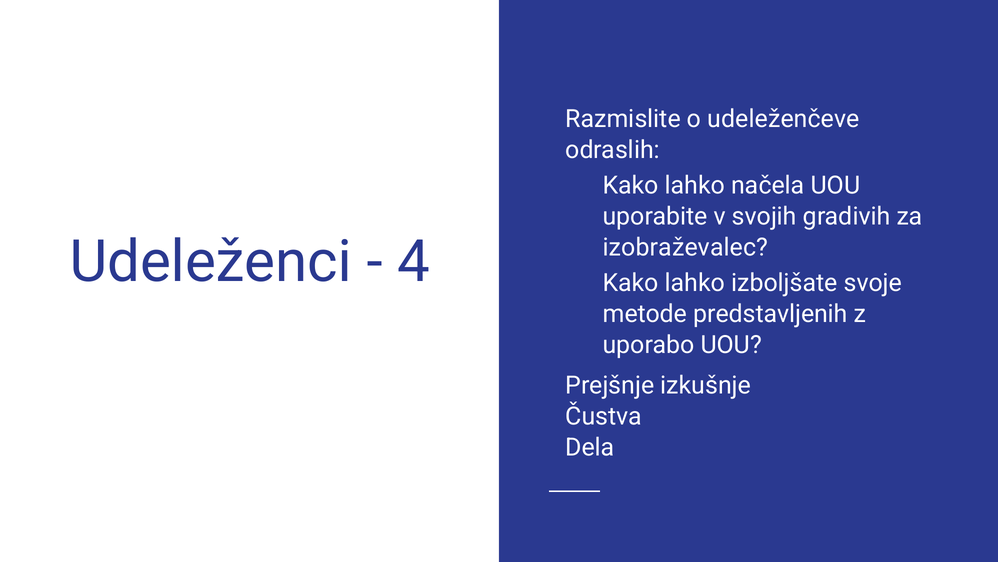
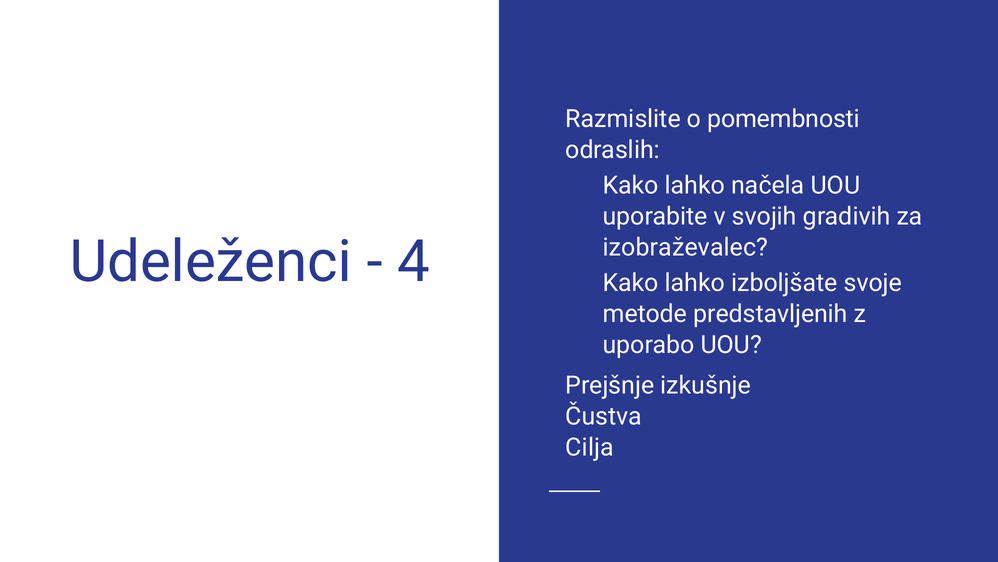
udeleženčeve: udeleženčeve -> pomembnosti (784, 119)
Dela: Dela -> Cilja (590, 447)
